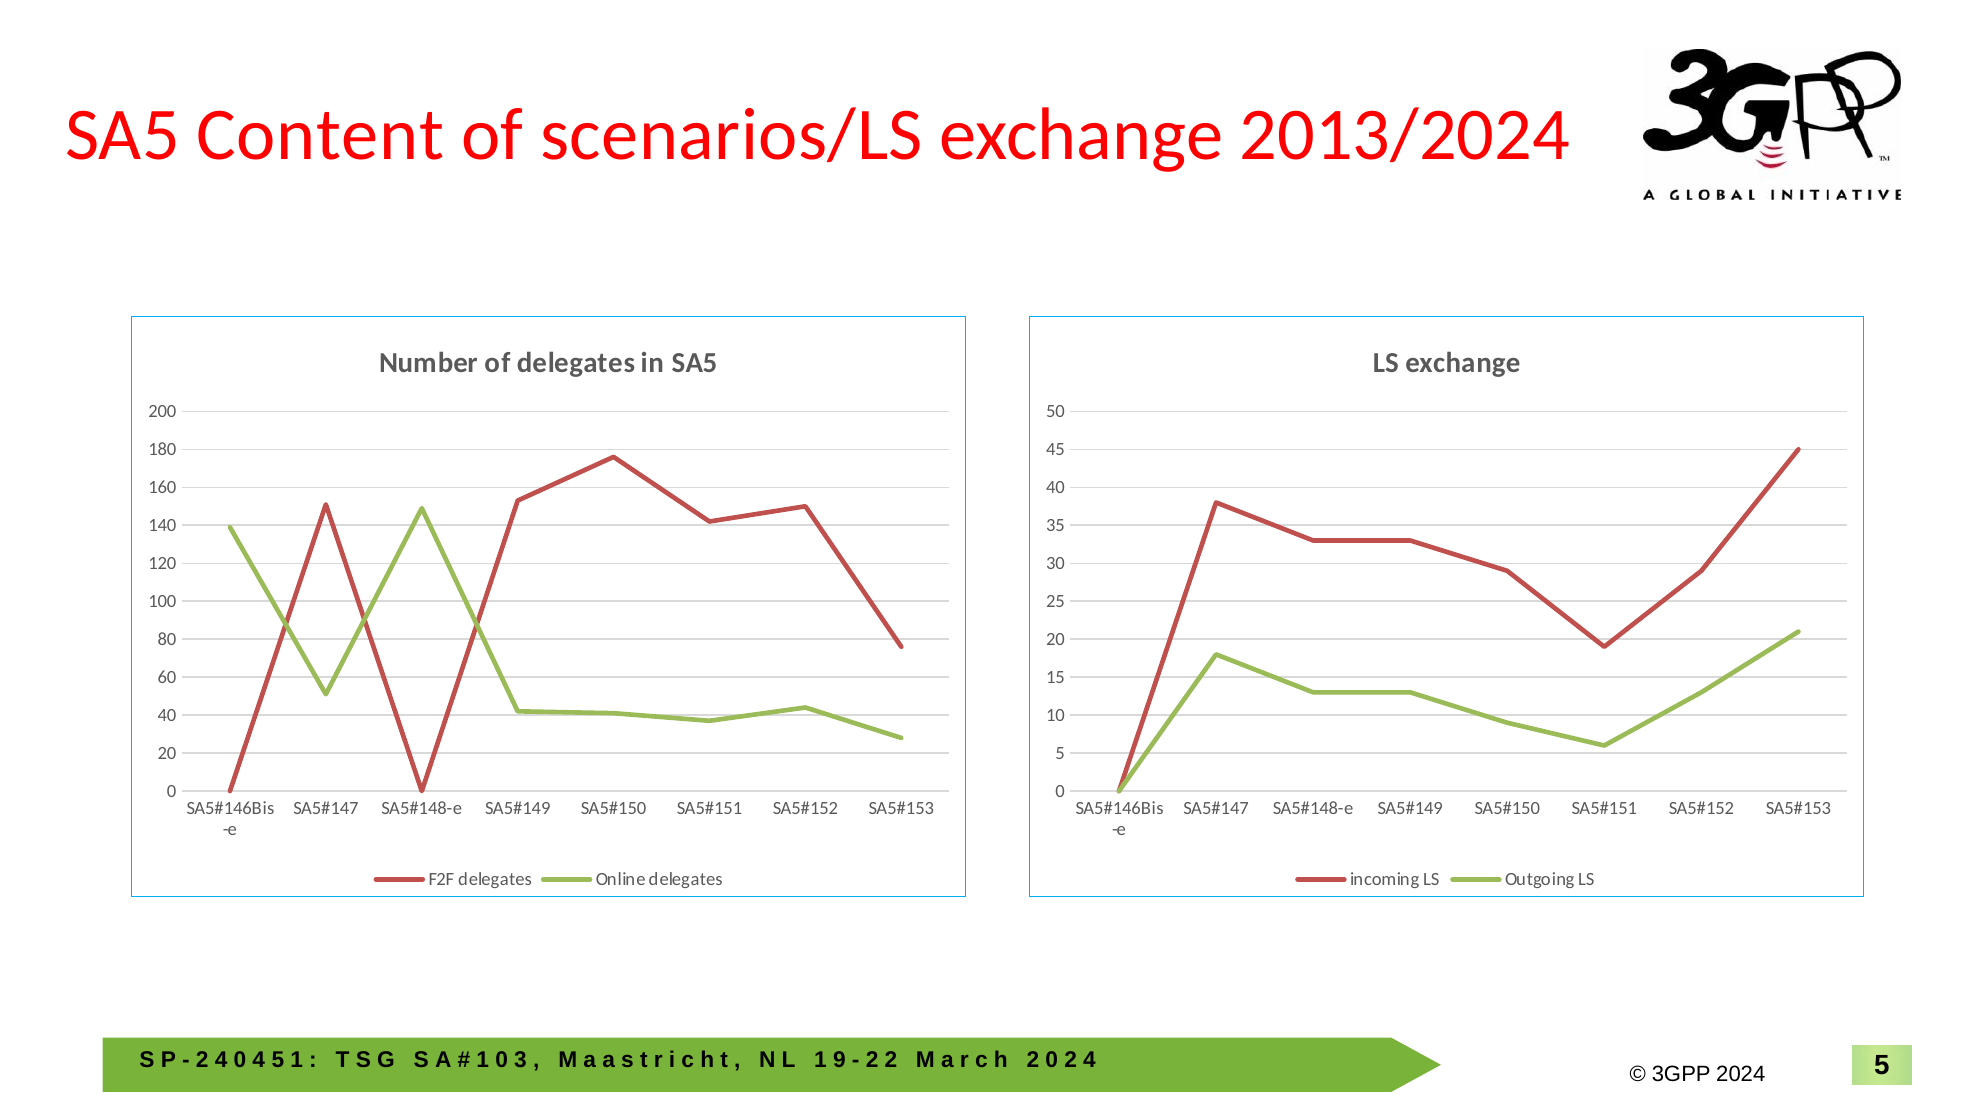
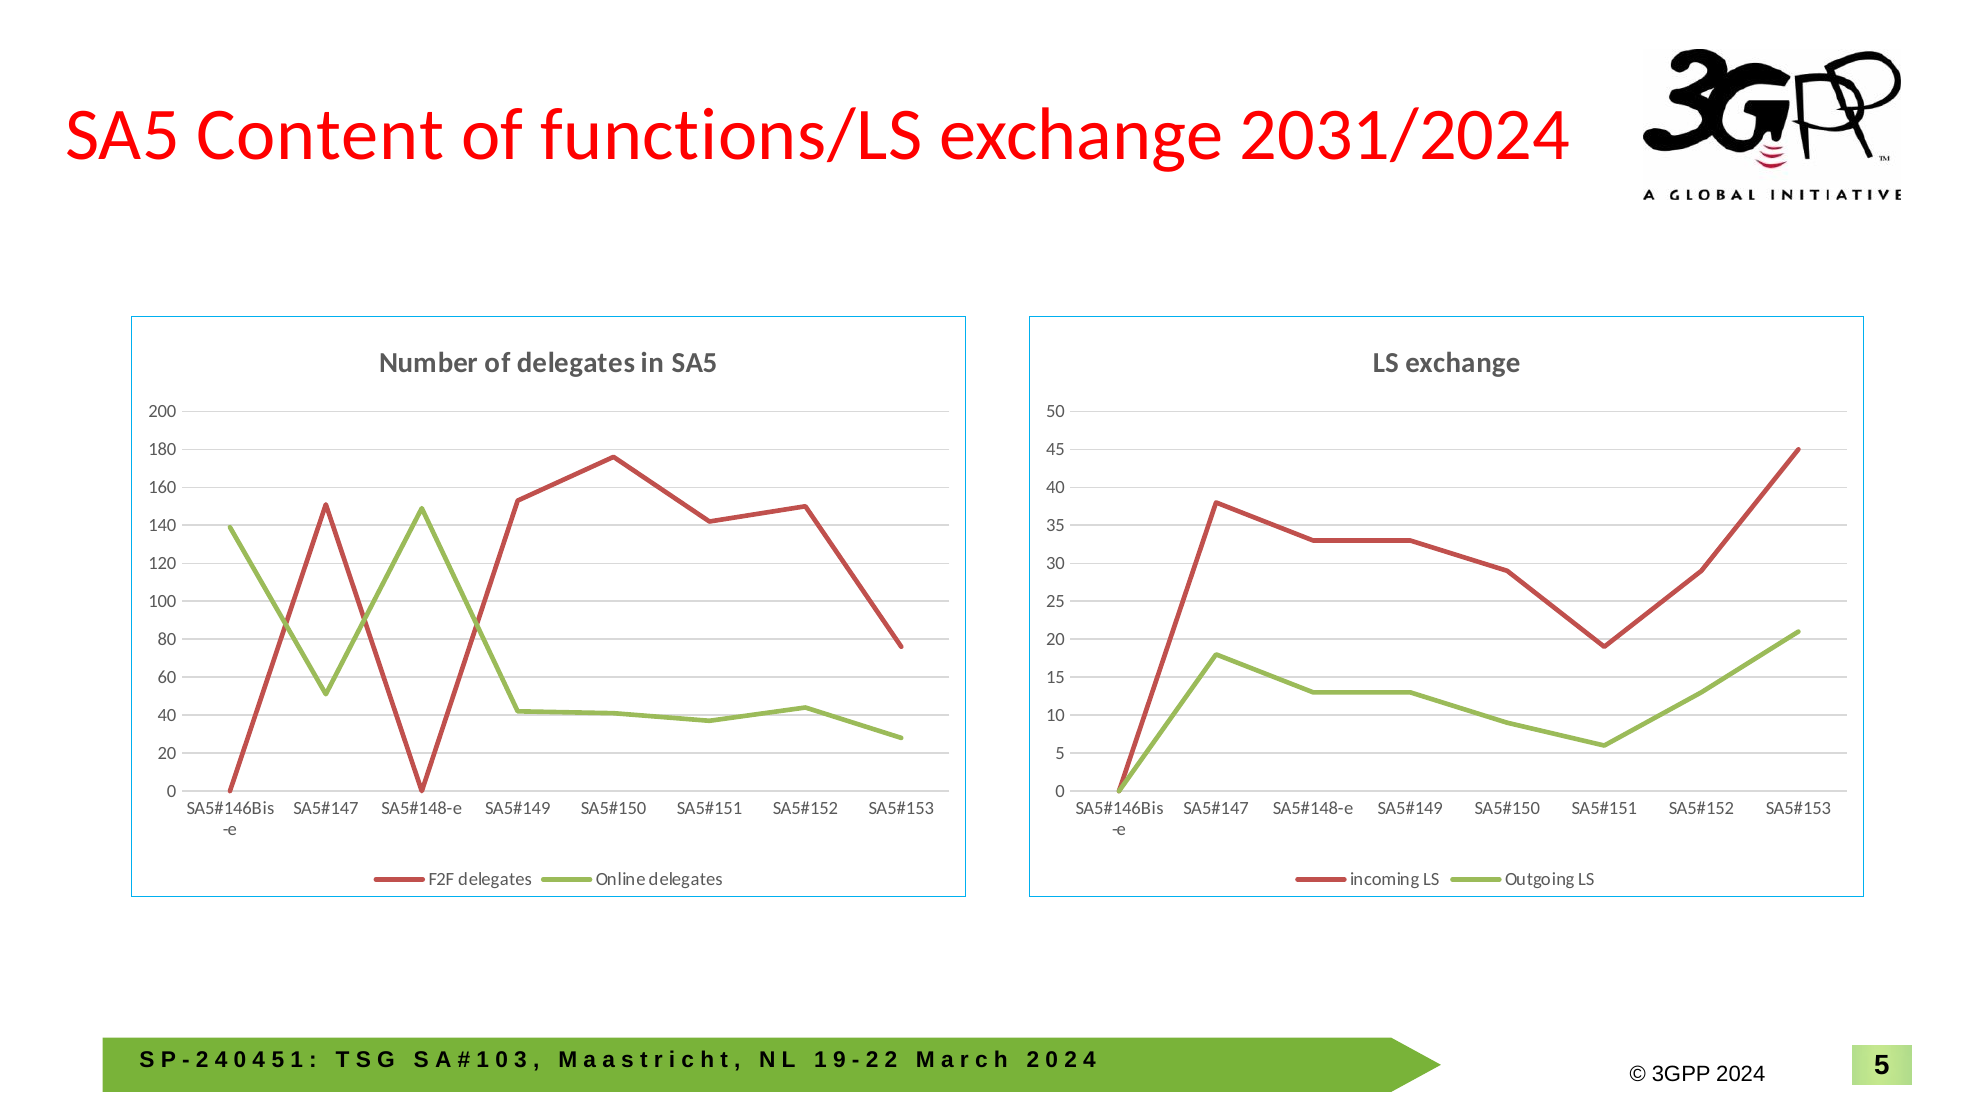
scenarios/LS: scenarios/LS -> functions/LS (731, 135)
2013/2024: 2013/2024 -> 2031/2024 (1405, 135)
